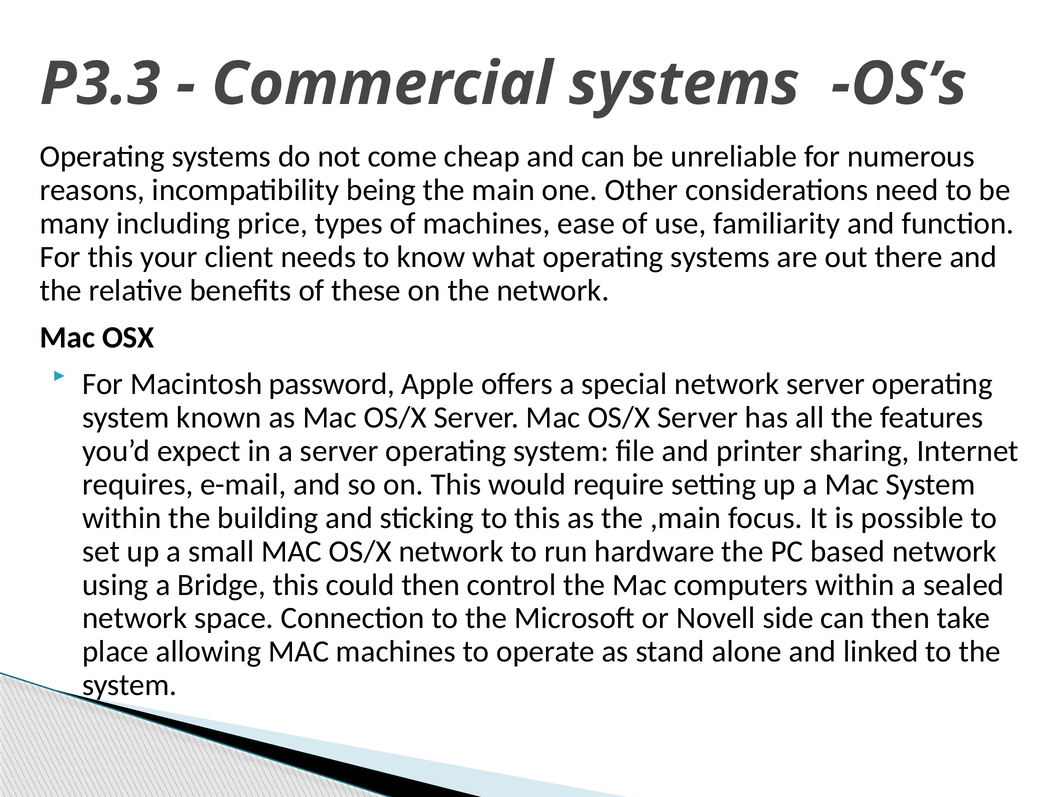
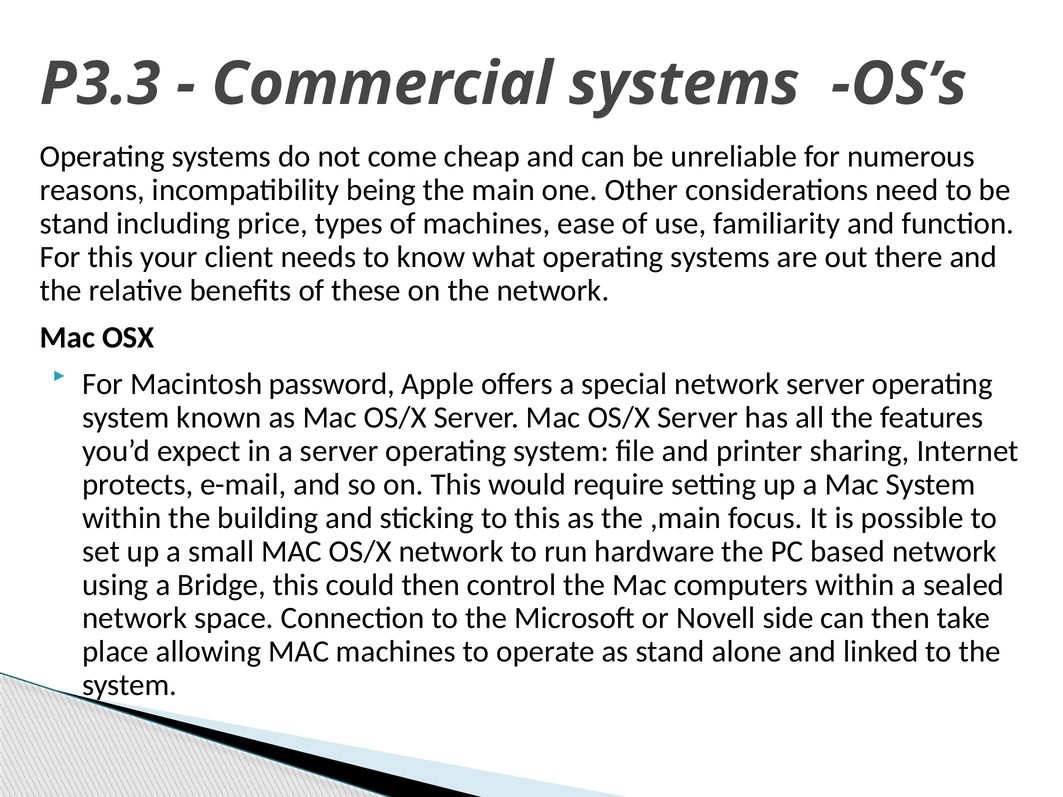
many: many -> stand (75, 224)
requires: requires -> protects (138, 485)
